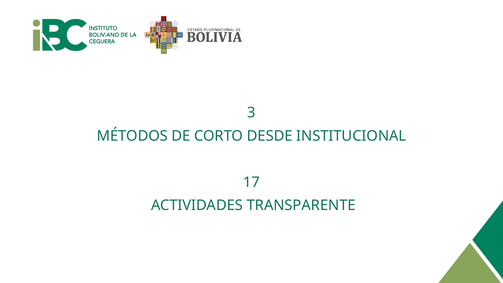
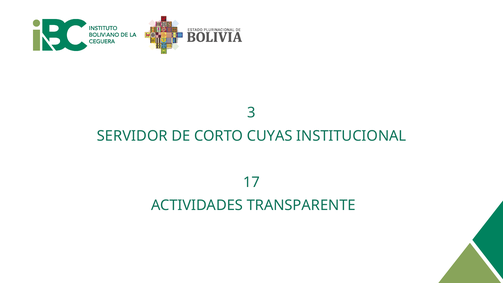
MÉTODOS: MÉTODOS -> SERVIDOR (132, 136)
DESDE: DESDE -> CUYAS (270, 136)
